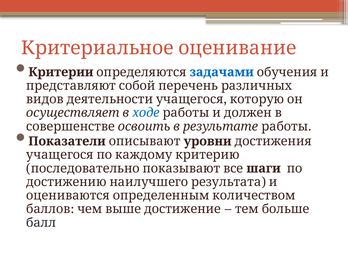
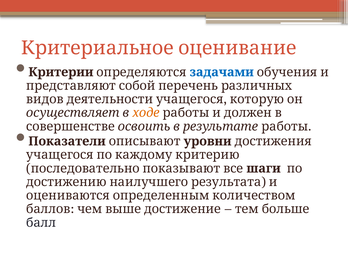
ходе colour: blue -> orange (146, 113)
